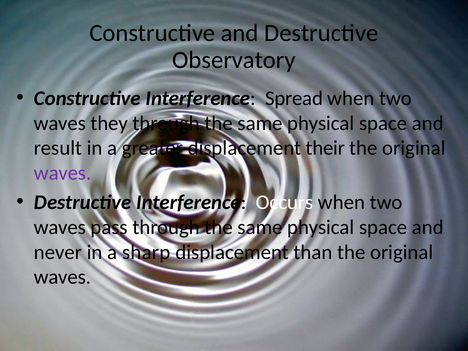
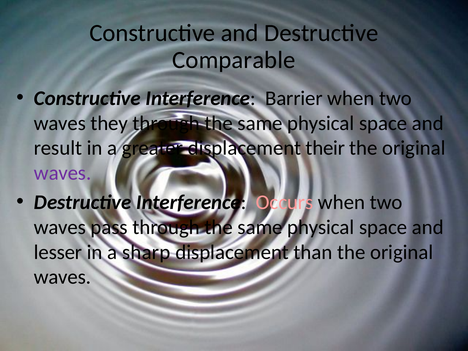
Observatory: Observatory -> Comparable (234, 60)
Spread: Spread -> Barrier (294, 98)
Occurs colour: white -> pink (285, 202)
never: never -> lesser (58, 252)
